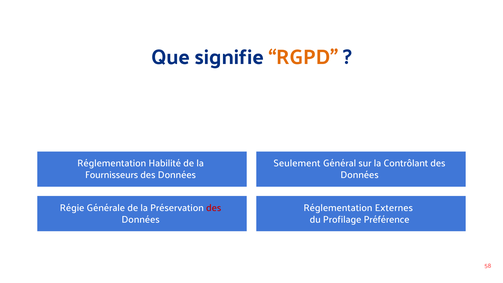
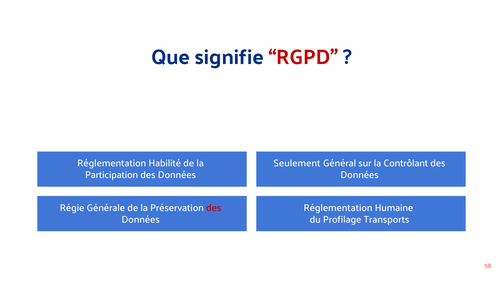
RGPD colour: orange -> red (303, 57)
Fournisseurs: Fournisseurs -> Participation (112, 175)
Externes: Externes -> Humaine (394, 208)
Préférence: Préférence -> Transports (387, 220)
